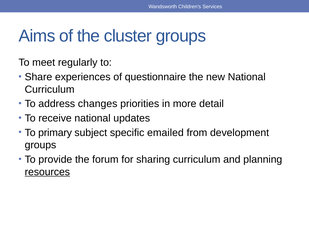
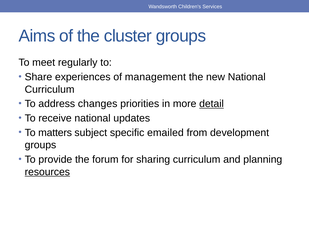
questionnaire: questionnaire -> management (155, 77)
detail underline: none -> present (212, 104)
primary: primary -> matters (55, 133)
